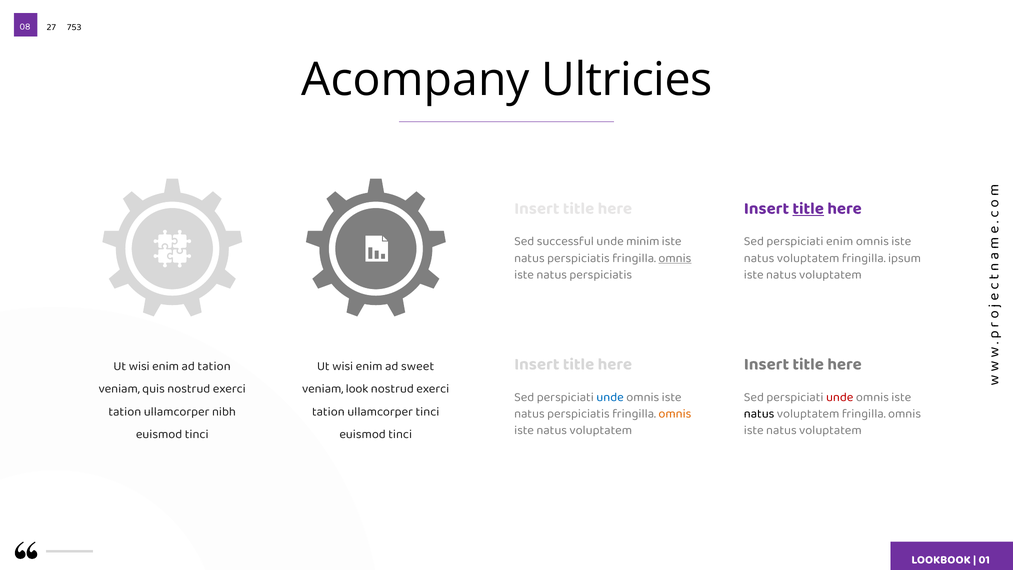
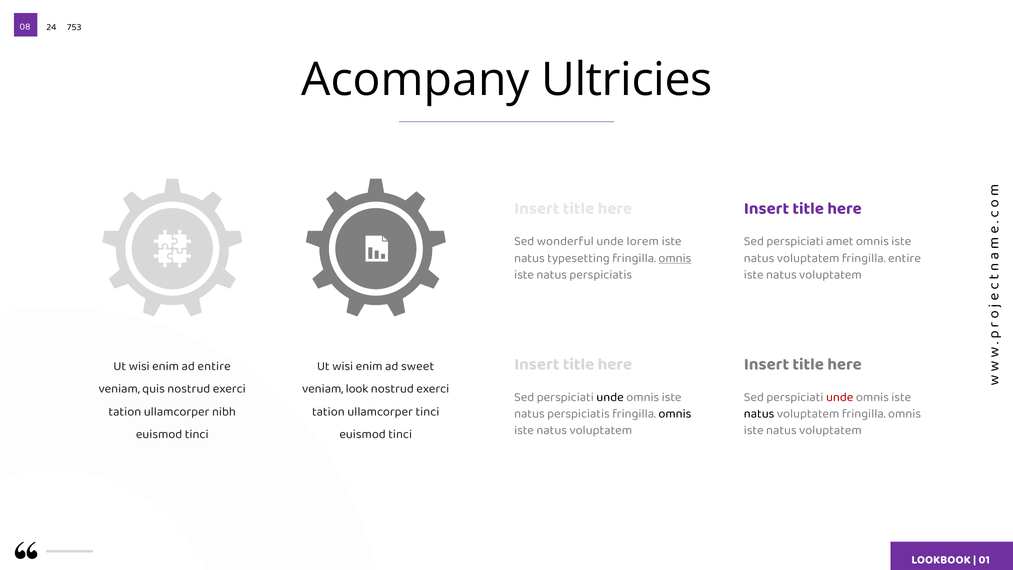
27: 27 -> 24 (51, 27)
title underline: present -> none (808, 208)
successful: successful -> wonderful (565, 241)
minim: minim -> lorem (643, 241)
perspiciati enim: enim -> amet (840, 241)
perspiciatis: perspiciatis -> typesetting (578, 258)
fringilla ipsum: ipsum -> entire (905, 258)
ad tation: tation -> entire (214, 366)
unde colour: blue -> black (610, 397)
omnis colour: orange -> black (675, 413)
